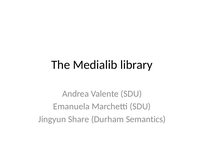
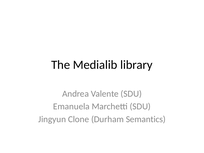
Share: Share -> Clone (79, 119)
